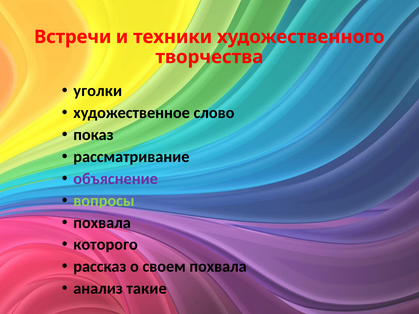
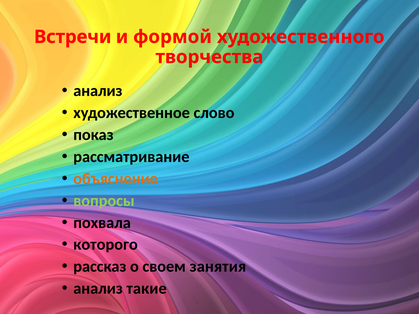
техники: техники -> формой (173, 37)
уголки: уголки -> анализ (98, 91)
объяснение colour: purple -> orange (116, 179)
своем похвала: похвала -> занятия (218, 267)
